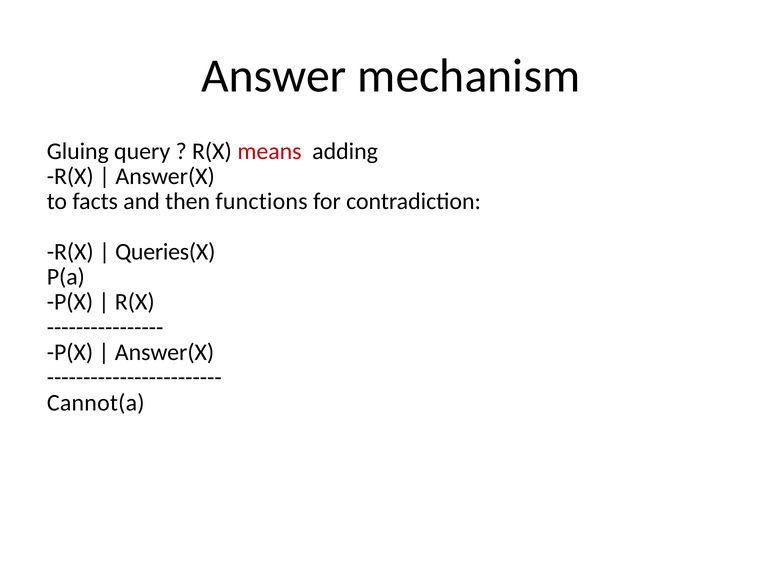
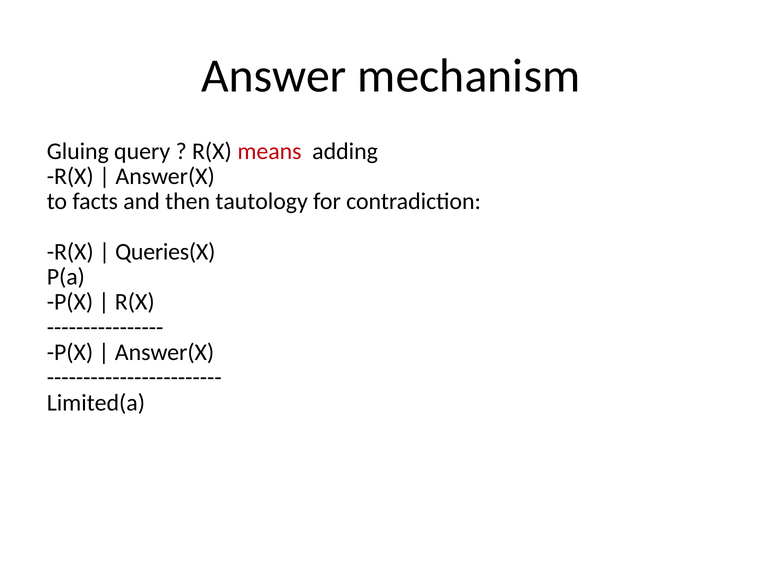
functions: functions -> tautology (262, 201)
Cannot(a: Cannot(a -> Limited(a (96, 402)
